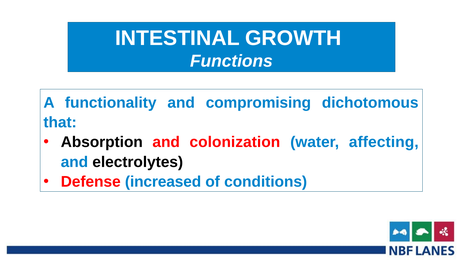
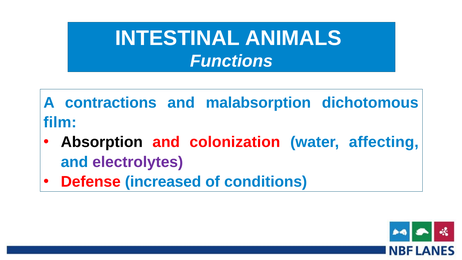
GROWTH: GROWTH -> ANIMALS (293, 38)
functionality: functionality -> contractions (111, 103)
compromising: compromising -> malabsorption (258, 103)
that: that -> film (60, 122)
electrolytes colour: black -> purple (138, 162)
